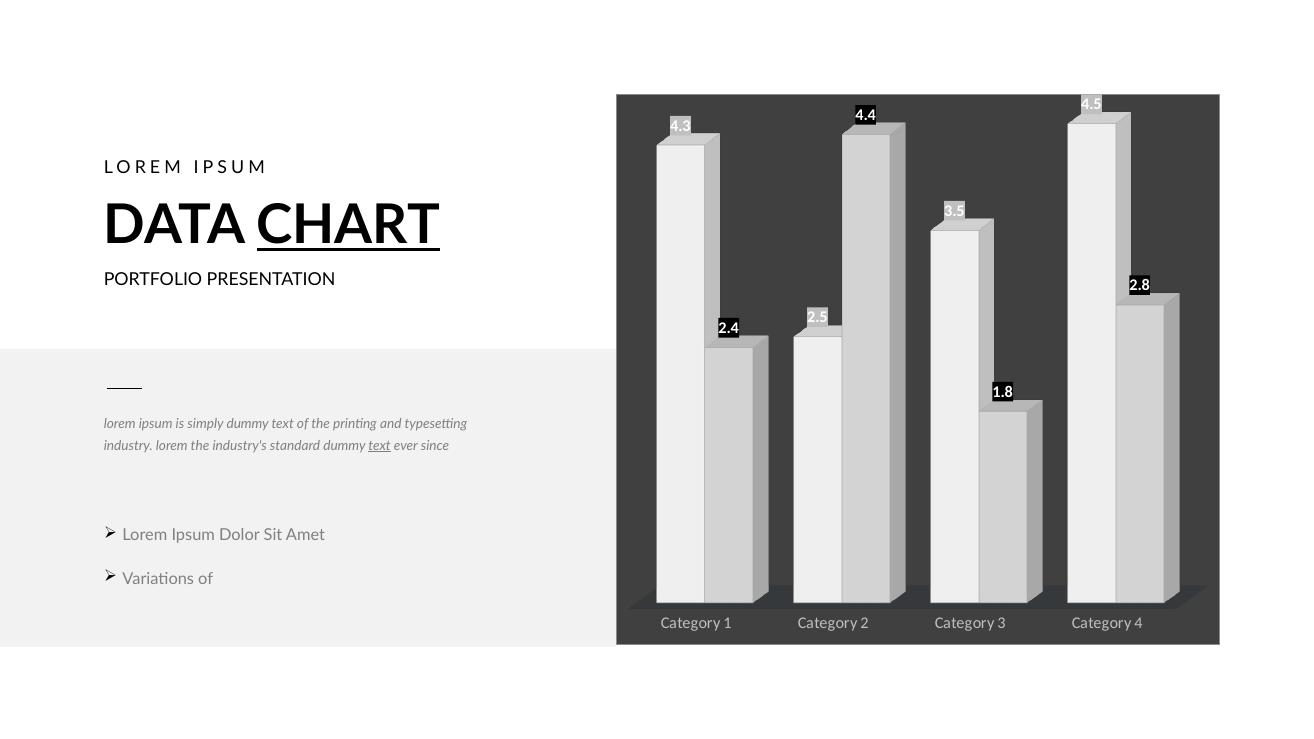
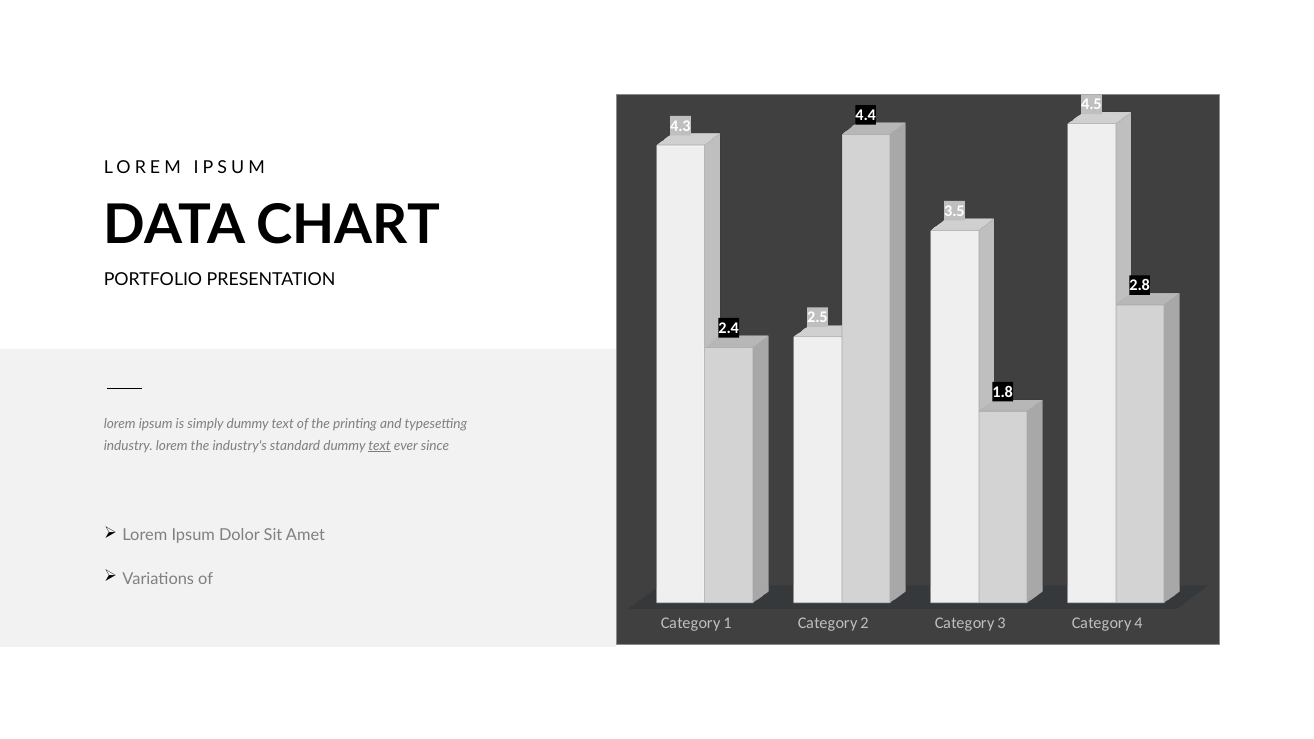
CHART underline: present -> none (348, 226)
